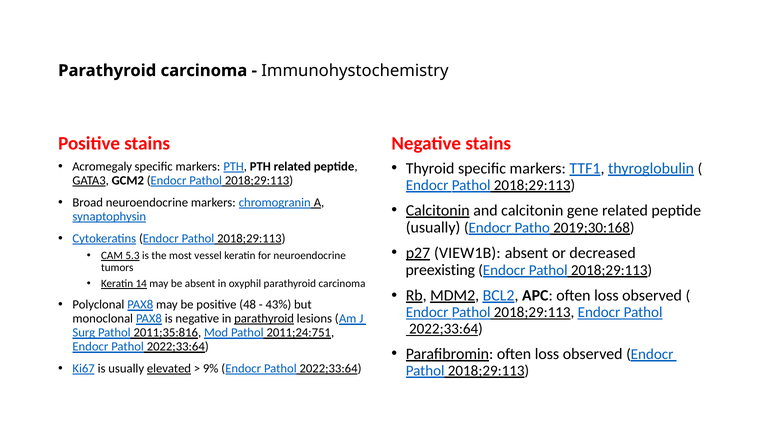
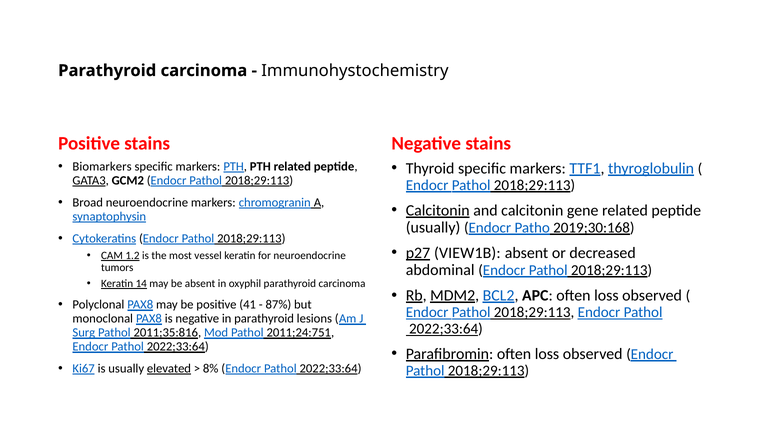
Acromegaly: Acromegaly -> Biomarkers (102, 166)
5.3: 5.3 -> 1.2 (132, 255)
preexisting: preexisting -> abdominal (440, 270)
48: 48 -> 41 (248, 304)
43%: 43% -> 87% (278, 304)
parathyroid underline: present -> none (264, 318)
9%: 9% -> 8% (211, 368)
